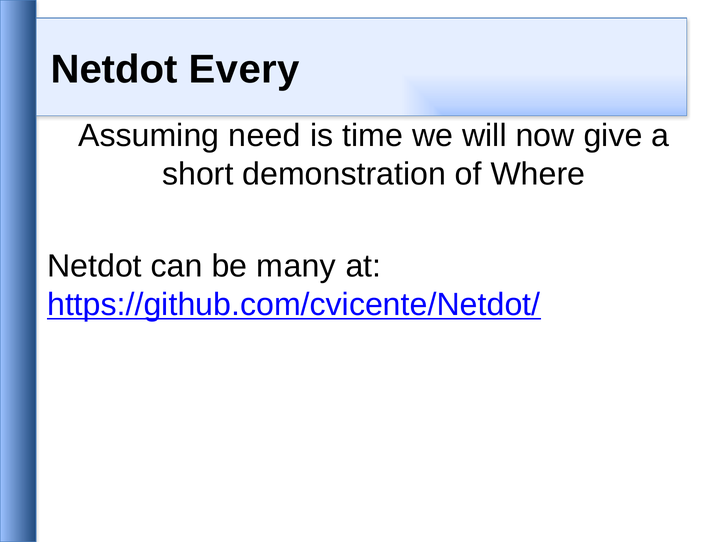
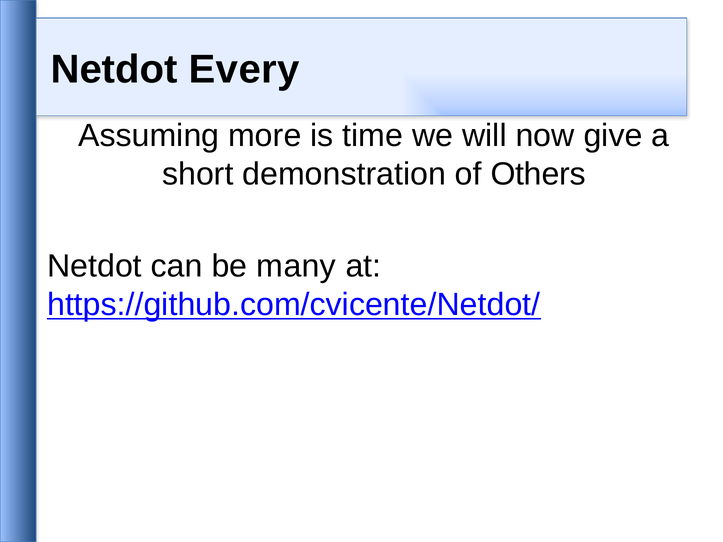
need: need -> more (265, 136)
Where: Where -> Others (538, 174)
